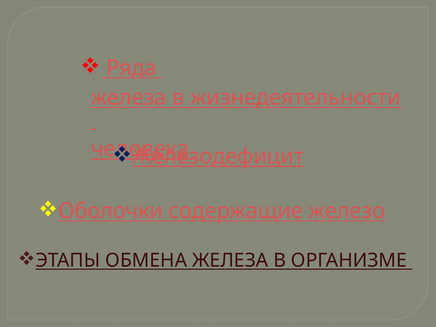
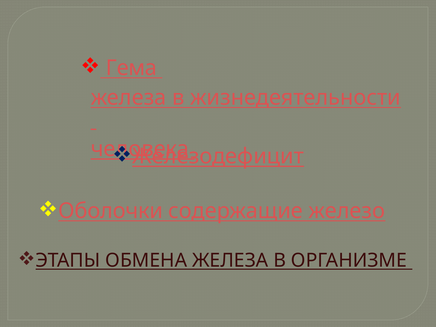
Ряда: Ряда -> Гема (131, 68)
